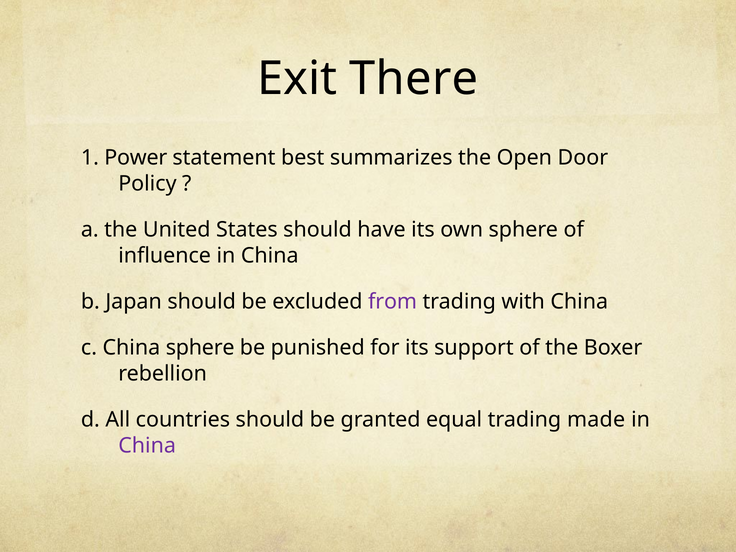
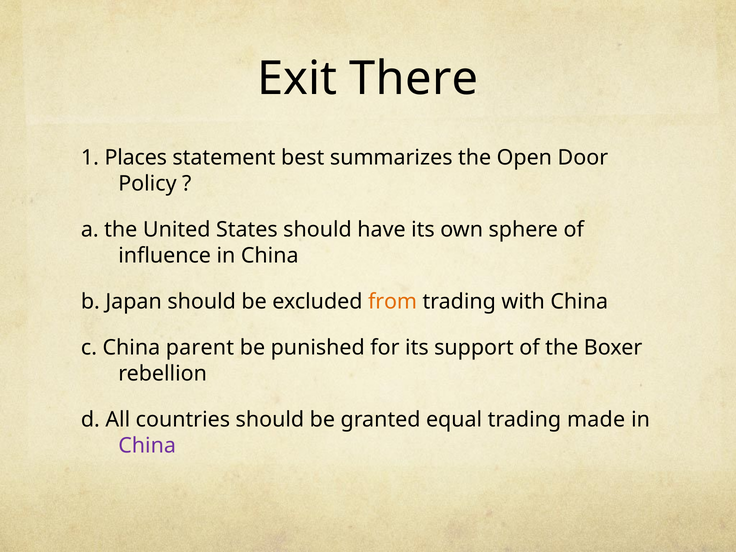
Power: Power -> Places (136, 158)
from colour: purple -> orange (393, 302)
China sphere: sphere -> parent (200, 348)
